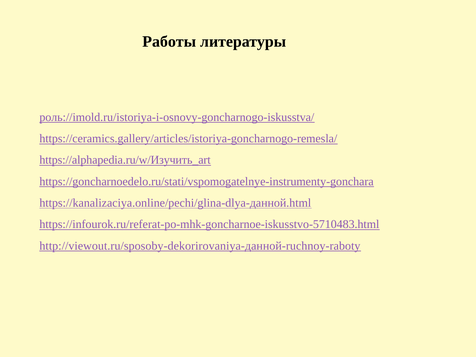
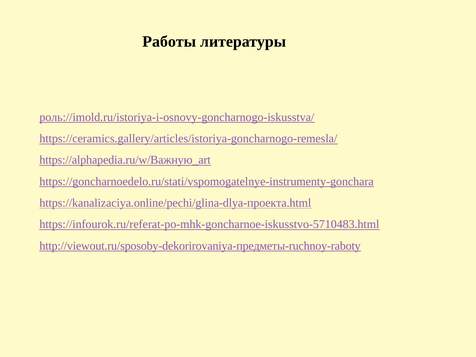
https://alphapedia.ru/w/Изучить_art: https://alphapedia.ru/w/Изучить_art -> https://alphapedia.ru/w/Важную_art (125, 160)
https://kanalizaciya.online/pechi/glina-dlya-данной.html: https://kanalizaciya.online/pechi/glina-dlya-данной.html -> https://kanalizaciya.online/pechi/glina-dlya-проекта.html (175, 203)
http://viewout.ru/sposoby-dekorirovaniya-данной-ruchnoy-raboty: http://viewout.ru/sposoby-dekorirovaniya-данной-ruchnoy-raboty -> http://viewout.ru/sposoby-dekorirovaniya-предметы-ruchnoy-raboty (200, 246)
